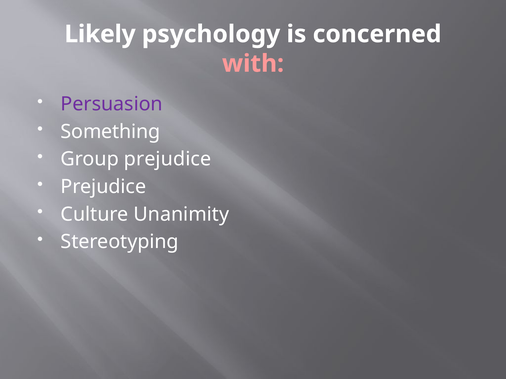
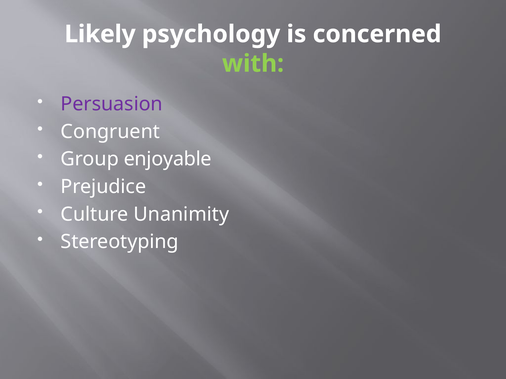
with colour: pink -> light green (253, 64)
Something: Something -> Congruent (110, 132)
Group prejudice: prejudice -> enjoyable (168, 159)
